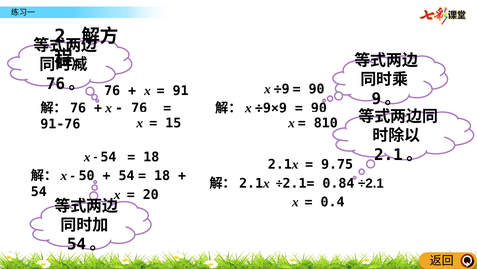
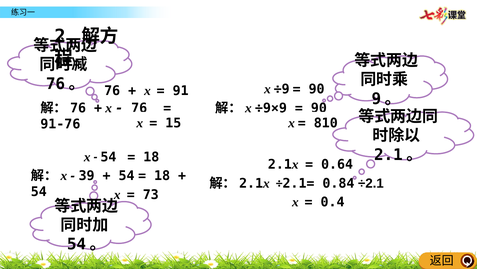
9.75: 9.75 -> 0.64 (337, 164)
50: 50 -> 39 (87, 175)
20: 20 -> 73 (151, 194)
